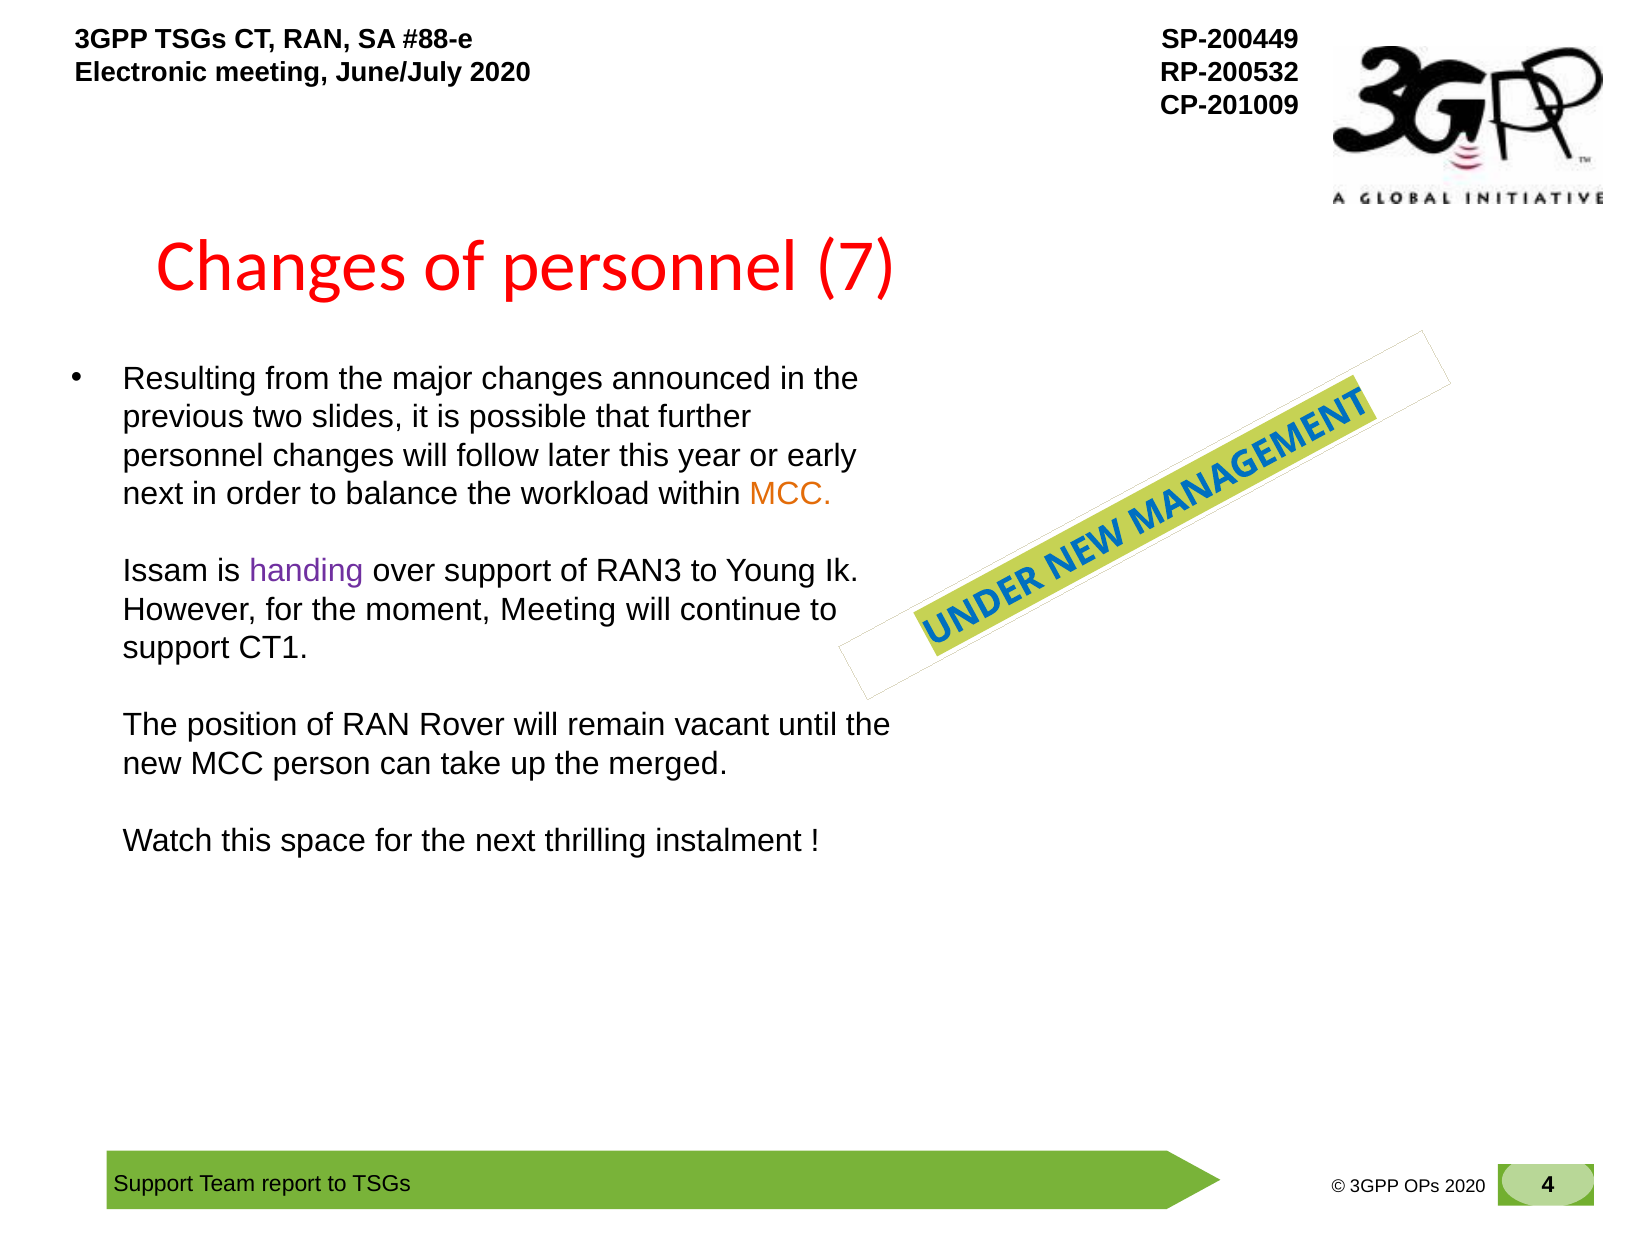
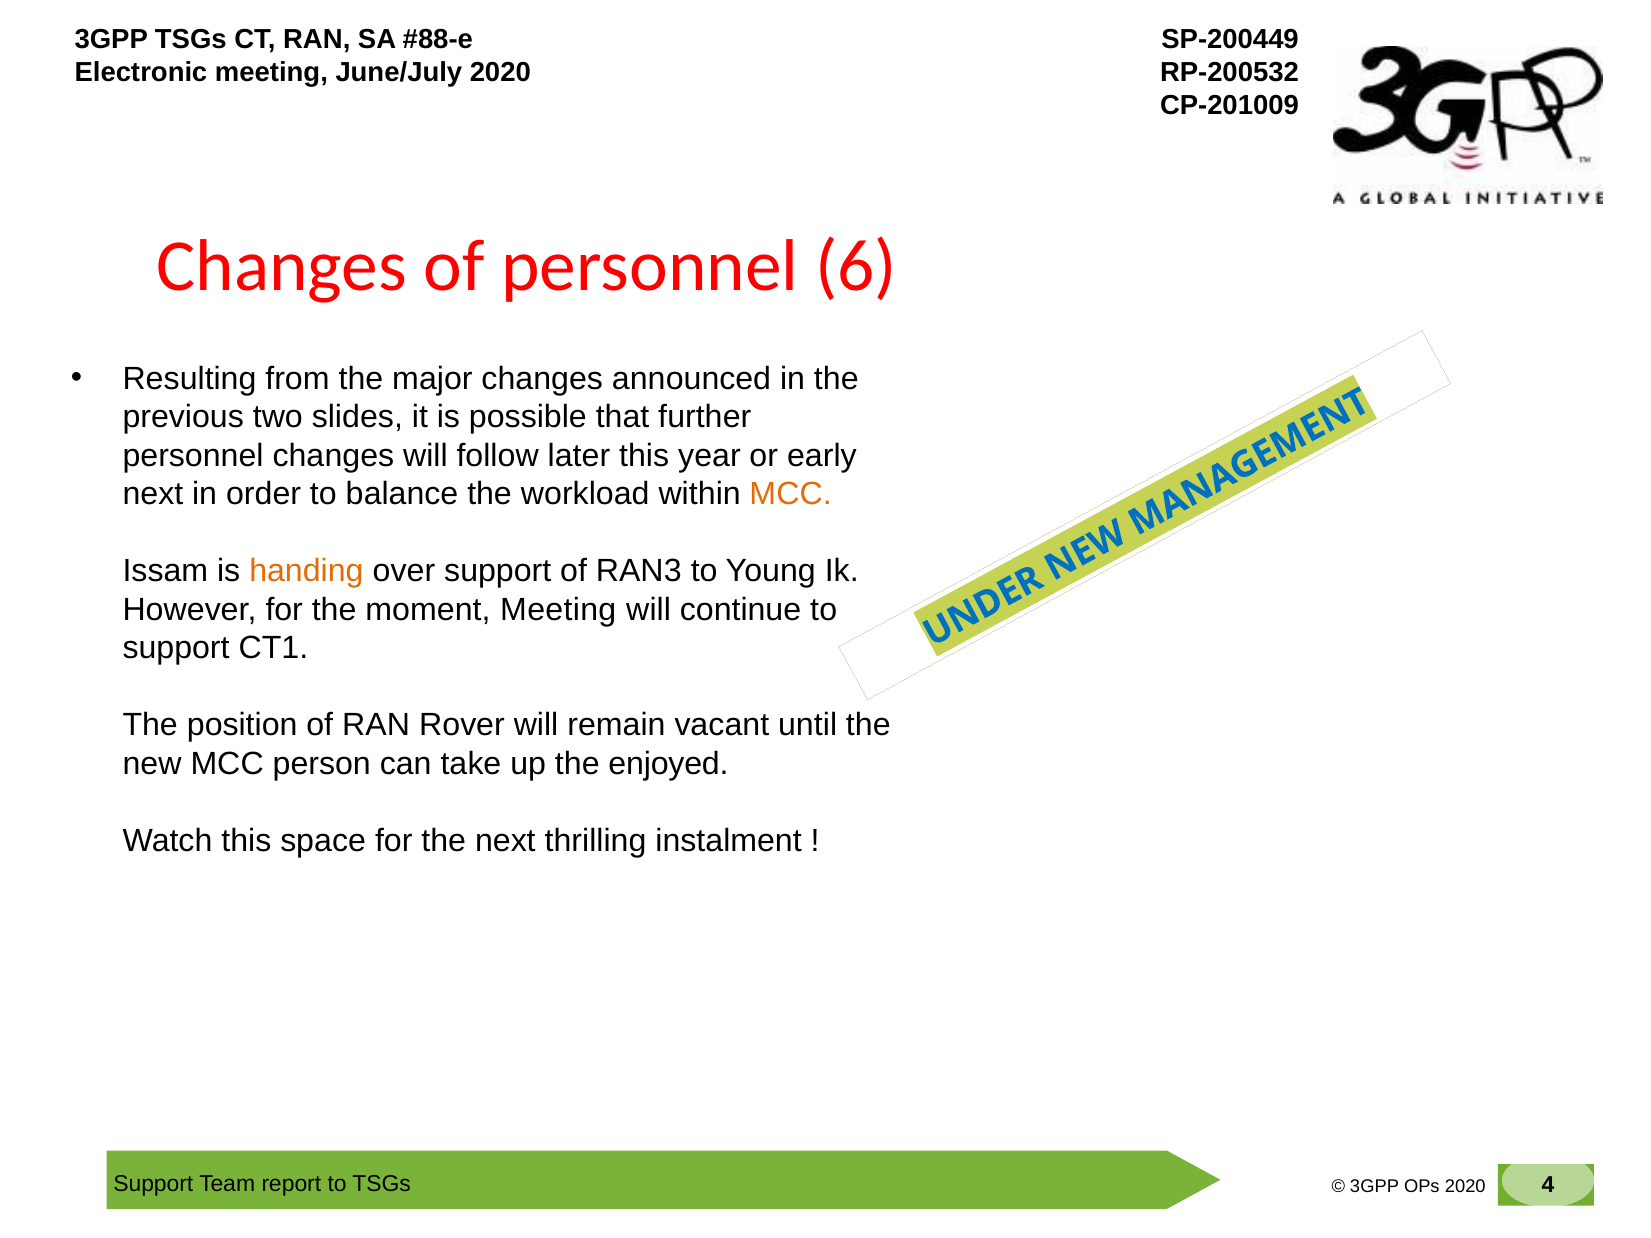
7: 7 -> 6 (856, 266)
handing colour: purple -> orange (306, 571)
merged: merged -> enjoyed (668, 764)
